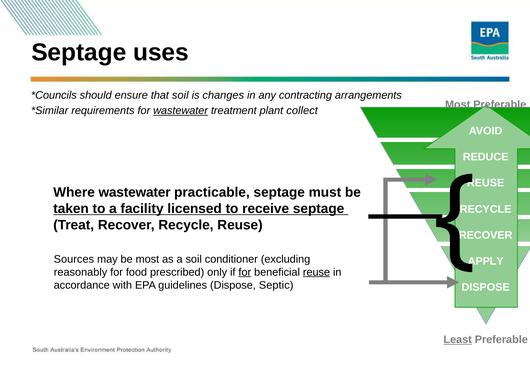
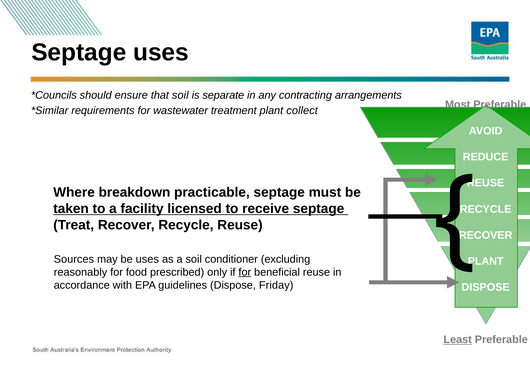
changes: changes -> separate (223, 95)
wastewater underline: present -> none (181, 111)
Where wastewater: wastewater -> breakdown (134, 192)
be most: most -> uses (147, 259)
APPLY: APPLY -> PLANT (486, 261)
reuse underline: present -> none (316, 272)
Septic: Septic -> Friday (276, 285)
